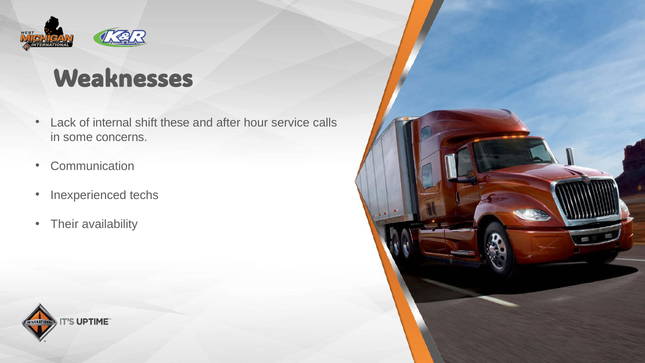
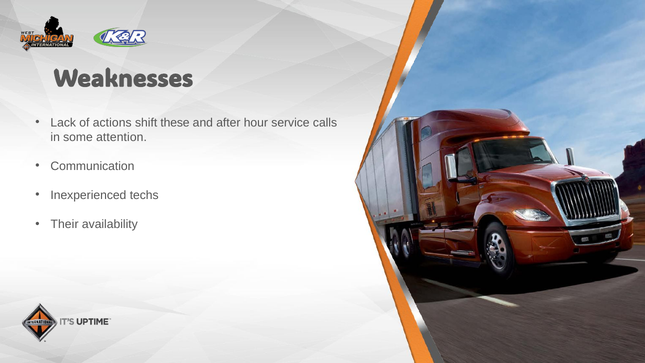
internal: internal -> actions (112, 122)
concerns: concerns -> attention (122, 137)
